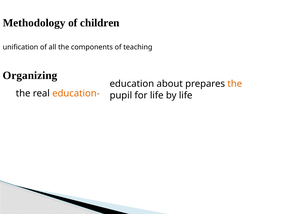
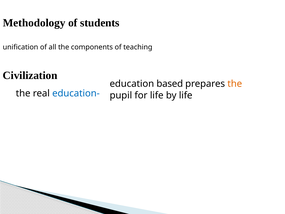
children: children -> students (100, 23)
Organizing: Organizing -> Civilization (30, 75)
about: about -> based (170, 84)
education- colour: orange -> blue (76, 93)
